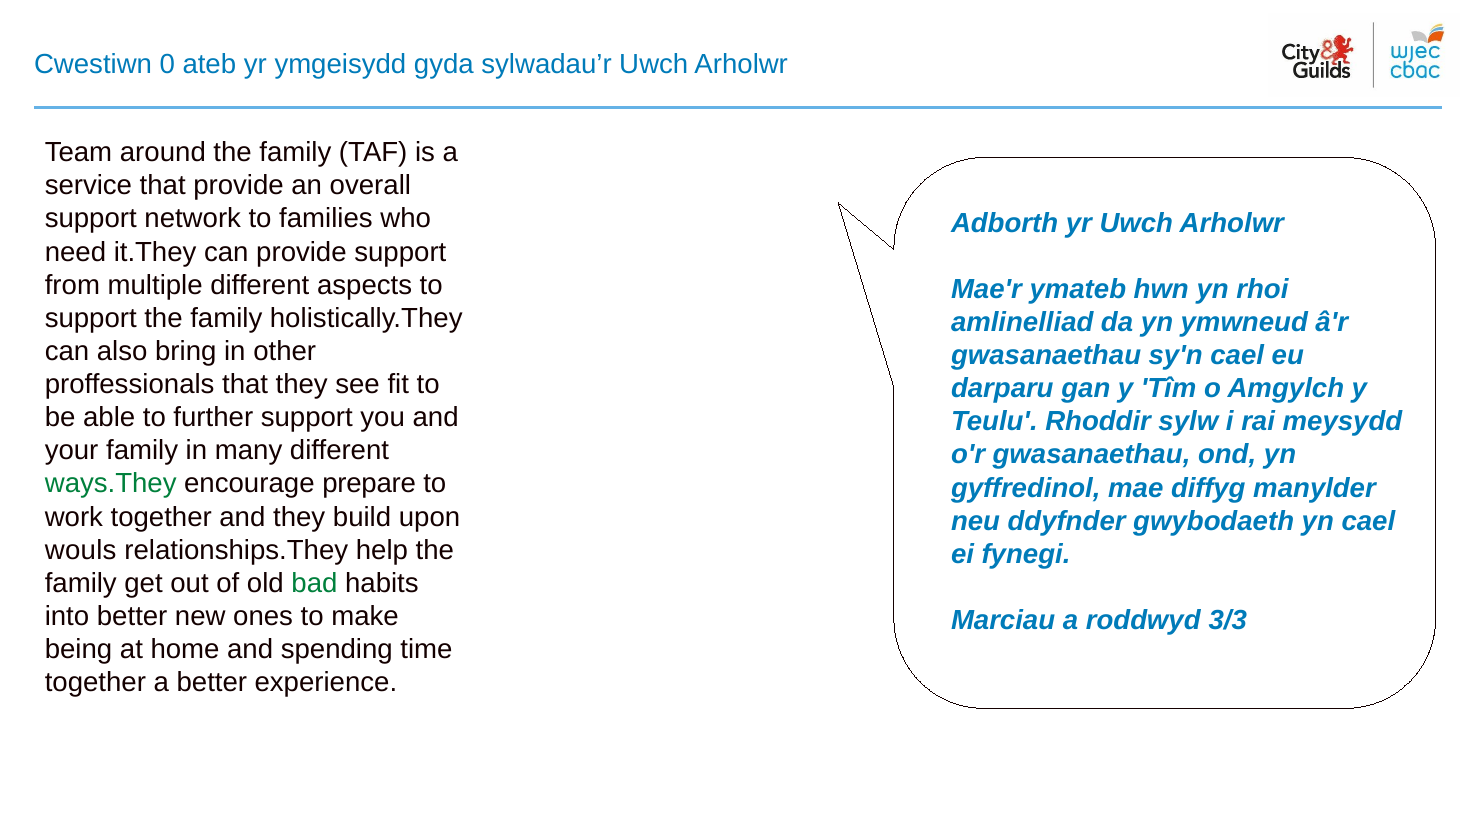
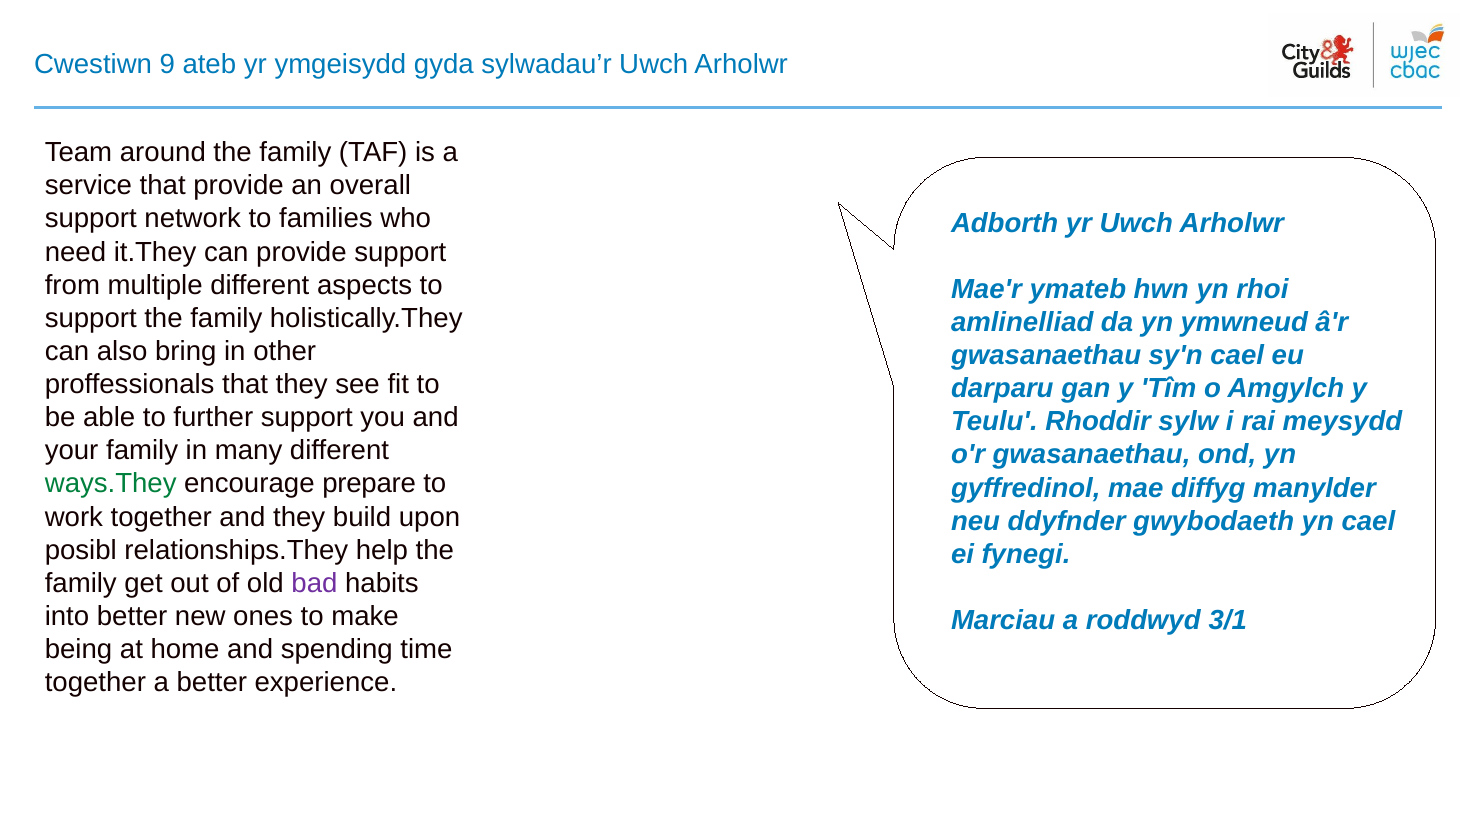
0: 0 -> 9 (167, 64)
wouls: wouls -> posibl (81, 550)
bad colour: green -> purple (314, 583)
3/3: 3/3 -> 3/1 (1228, 620)
